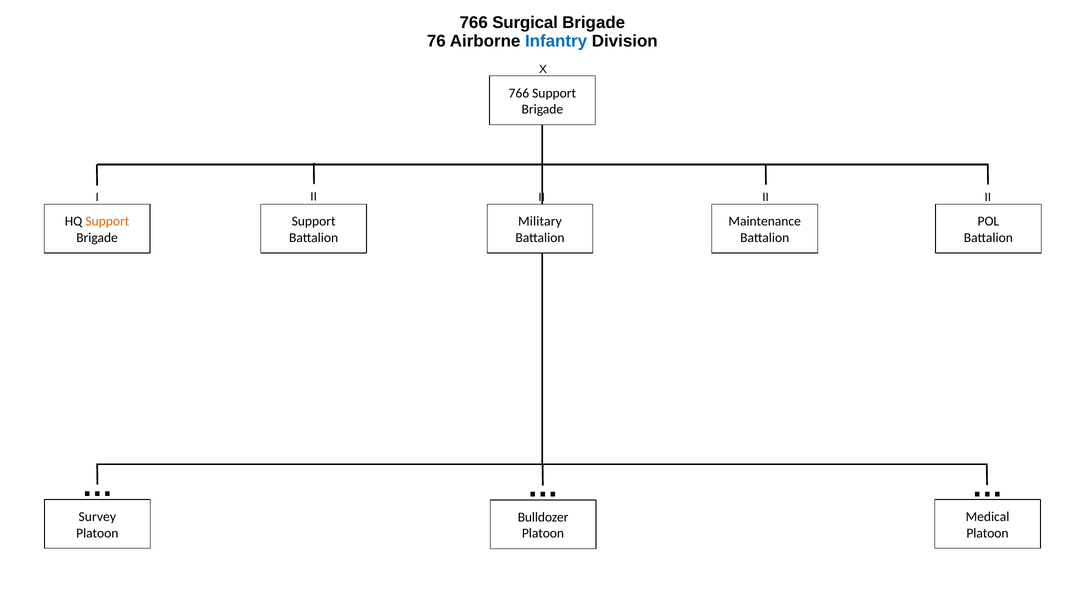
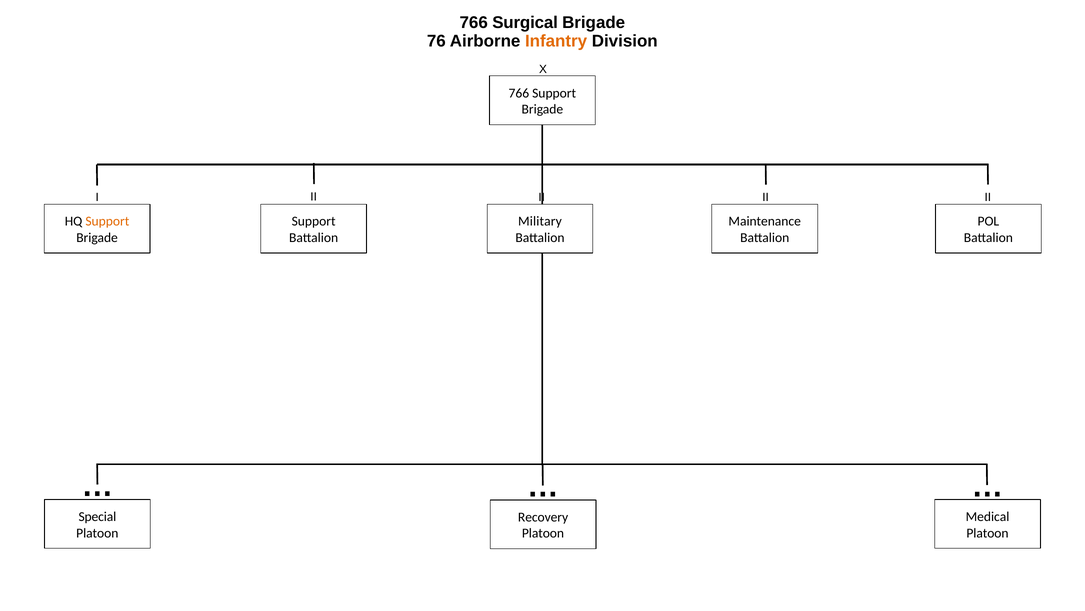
Infantry colour: blue -> orange (556, 41)
Survey: Survey -> Special (97, 516)
Bulldozer: Bulldozer -> Recovery (543, 517)
